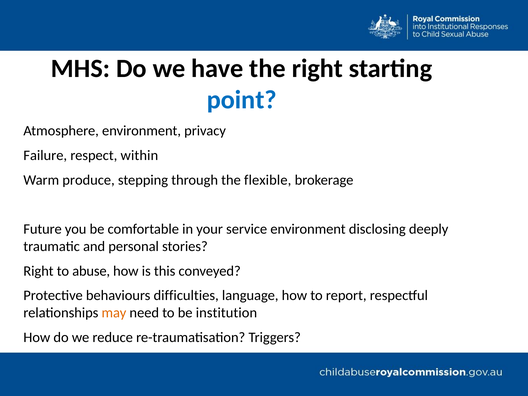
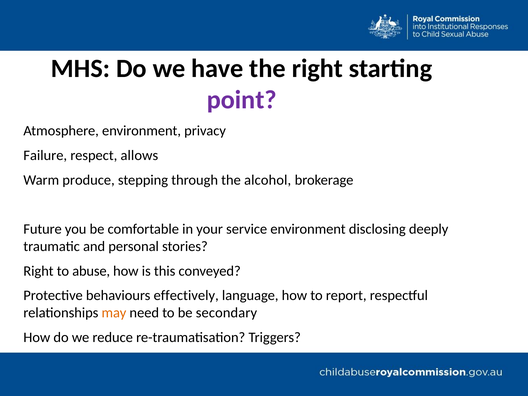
point colour: blue -> purple (242, 100)
within: within -> allows (139, 155)
flexible: flexible -> alcohol (268, 180)
difficulties: difficulties -> effectively (186, 295)
institution: institution -> secondary (226, 313)
